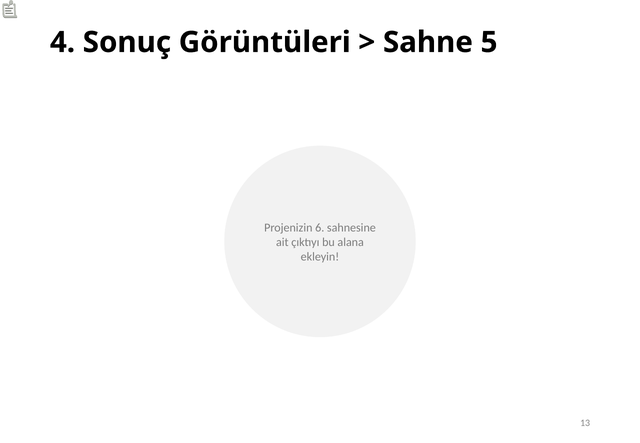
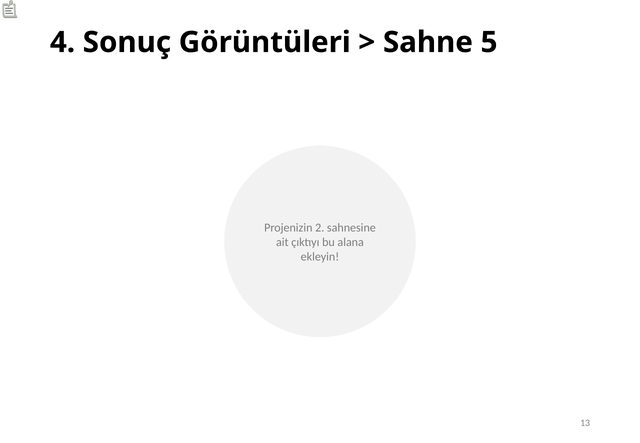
6: 6 -> 2 (320, 228)
